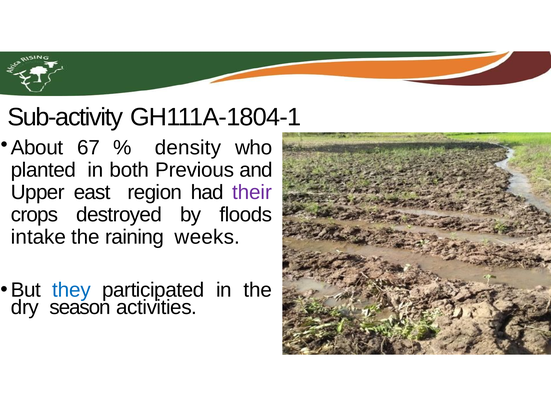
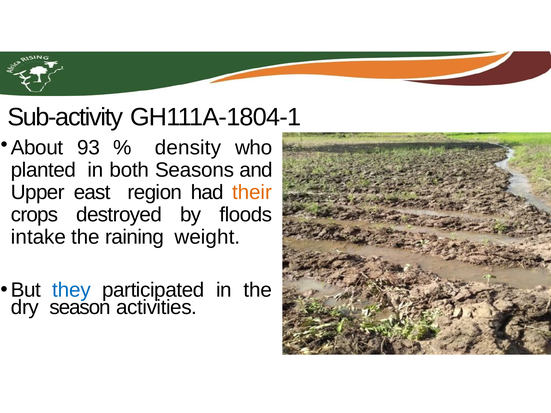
67: 67 -> 93 (88, 148)
Previous: Previous -> Seasons (195, 170)
their colour: purple -> orange (252, 192)
weeks: weeks -> weight (207, 237)
